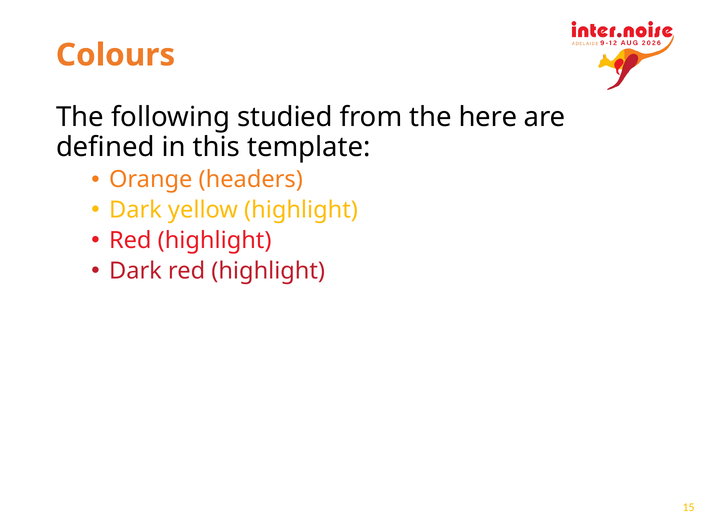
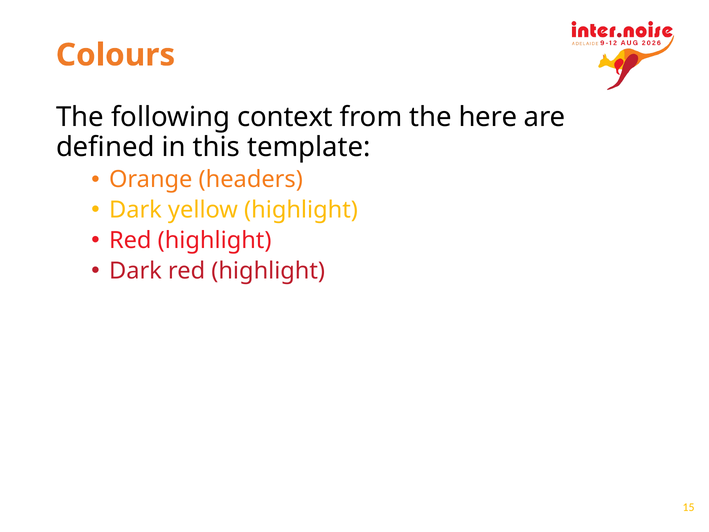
studied: studied -> context (285, 117)
